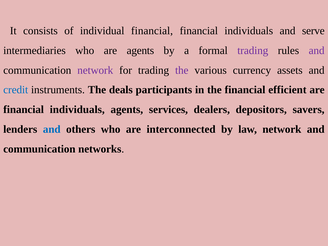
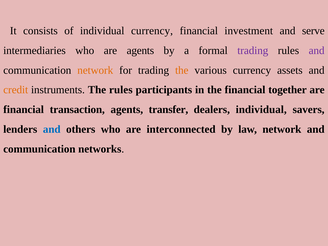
individual financial: financial -> currency (152, 31)
individuals: individuals -> investment (249, 31)
network colour: purple -> orange (95, 70)
the colour: purple -> orange (182, 70)
credit colour: blue -> orange (16, 90)
The deals: deals -> rules (121, 90)
efficient: efficient -> together (288, 90)
individuals: individuals -> transaction (77, 110)
services: services -> transfer (168, 110)
dealers depositors: depositors -> individual (261, 110)
